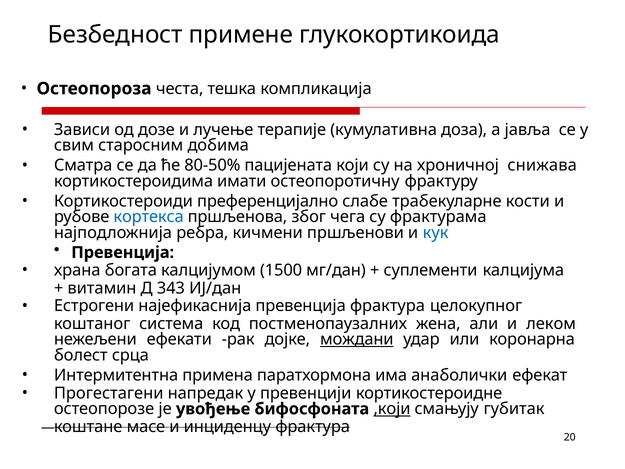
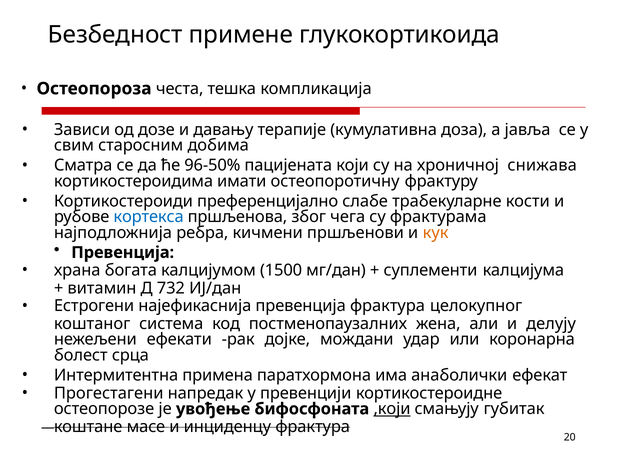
лучење: лучење -> давању (223, 130)
80-50%: 80-50% -> 96-50% (212, 165)
кук colour: blue -> orange (436, 233)
343: 343 -> 732 (171, 288)
леком: леком -> делују (551, 323)
мождани underline: present -> none (357, 339)
